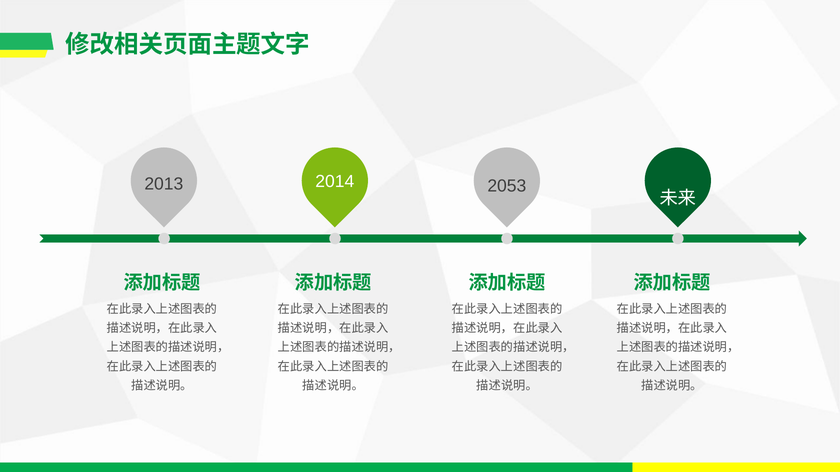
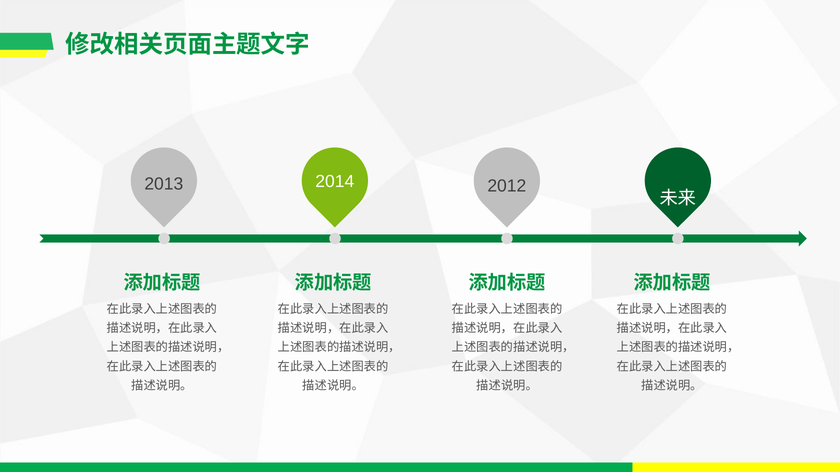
2053: 2053 -> 2012 (507, 186)
